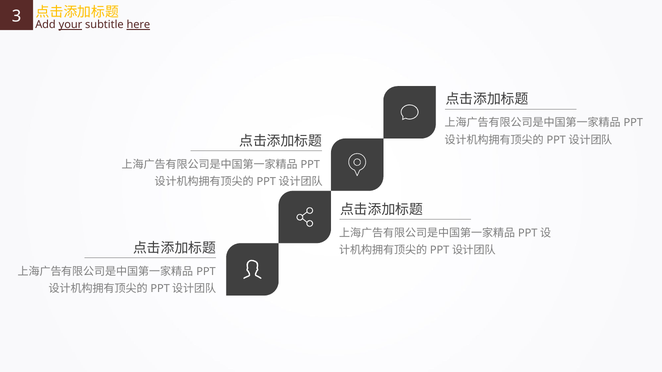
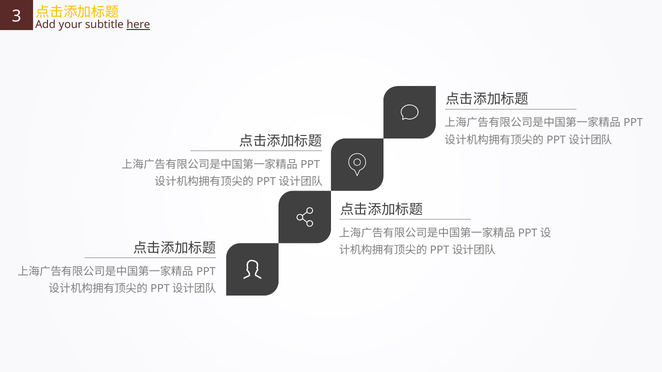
your underline: present -> none (70, 25)
